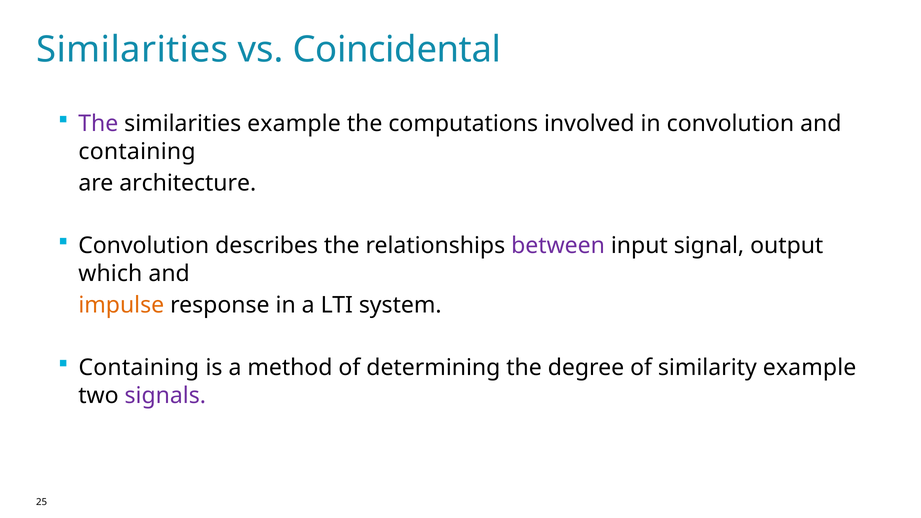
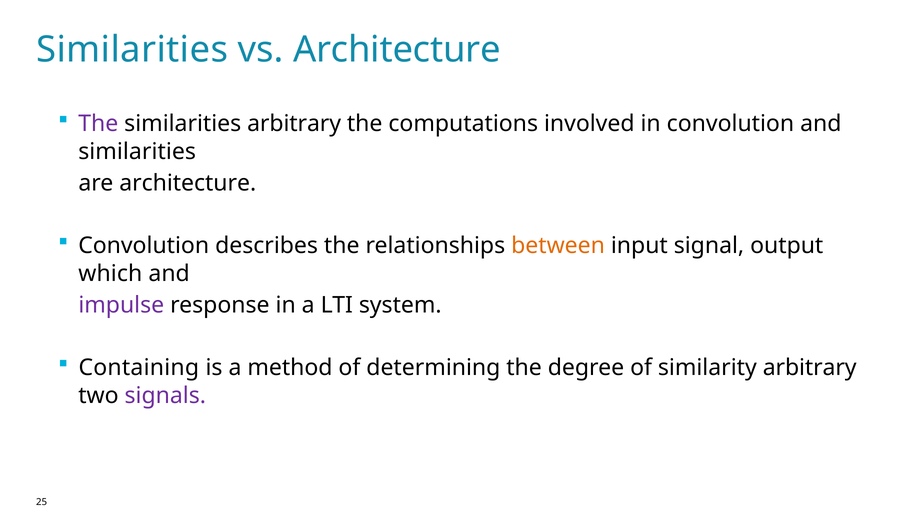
vs Coincidental: Coincidental -> Architecture (397, 50)
similarities example: example -> arbitrary (294, 124)
containing: containing -> similarities (137, 152)
between colour: purple -> orange (558, 246)
impulse colour: orange -> purple (121, 305)
similarity example: example -> arbitrary (810, 368)
